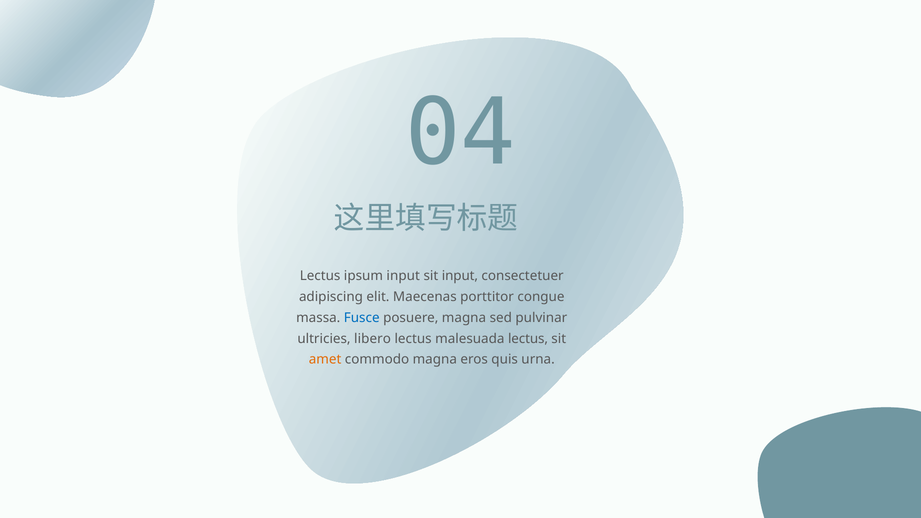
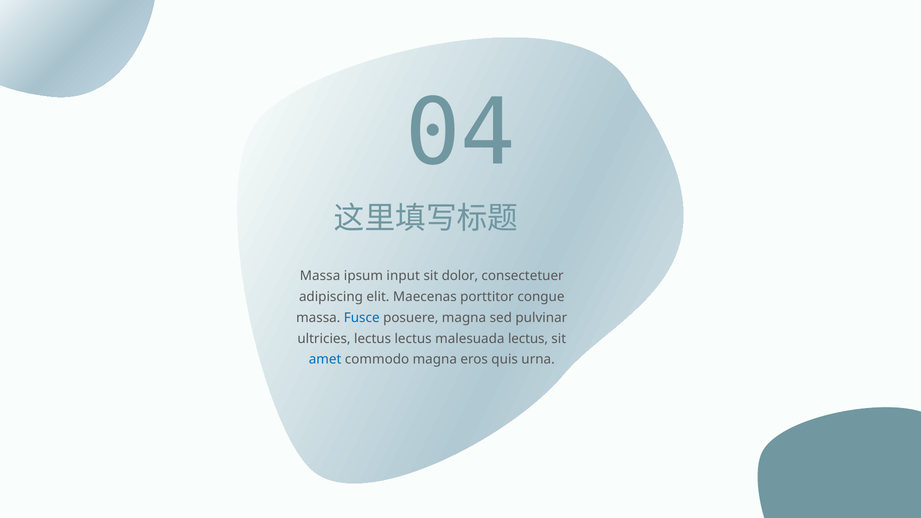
Lectus: Lectus -> Massa (320, 276)
sit input: input -> dolor (460, 276)
ultricies libero: libero -> lectus (373, 339)
amet colour: orange -> blue (325, 360)
